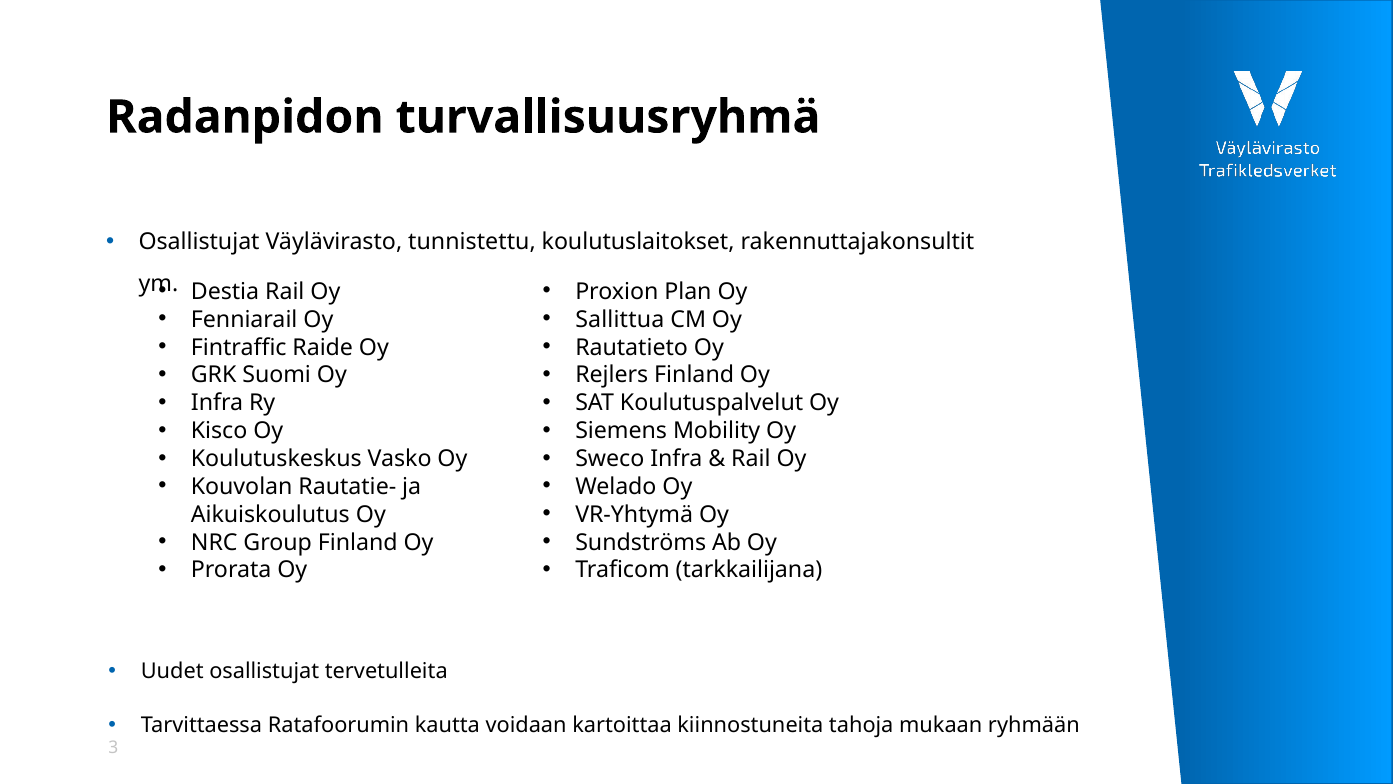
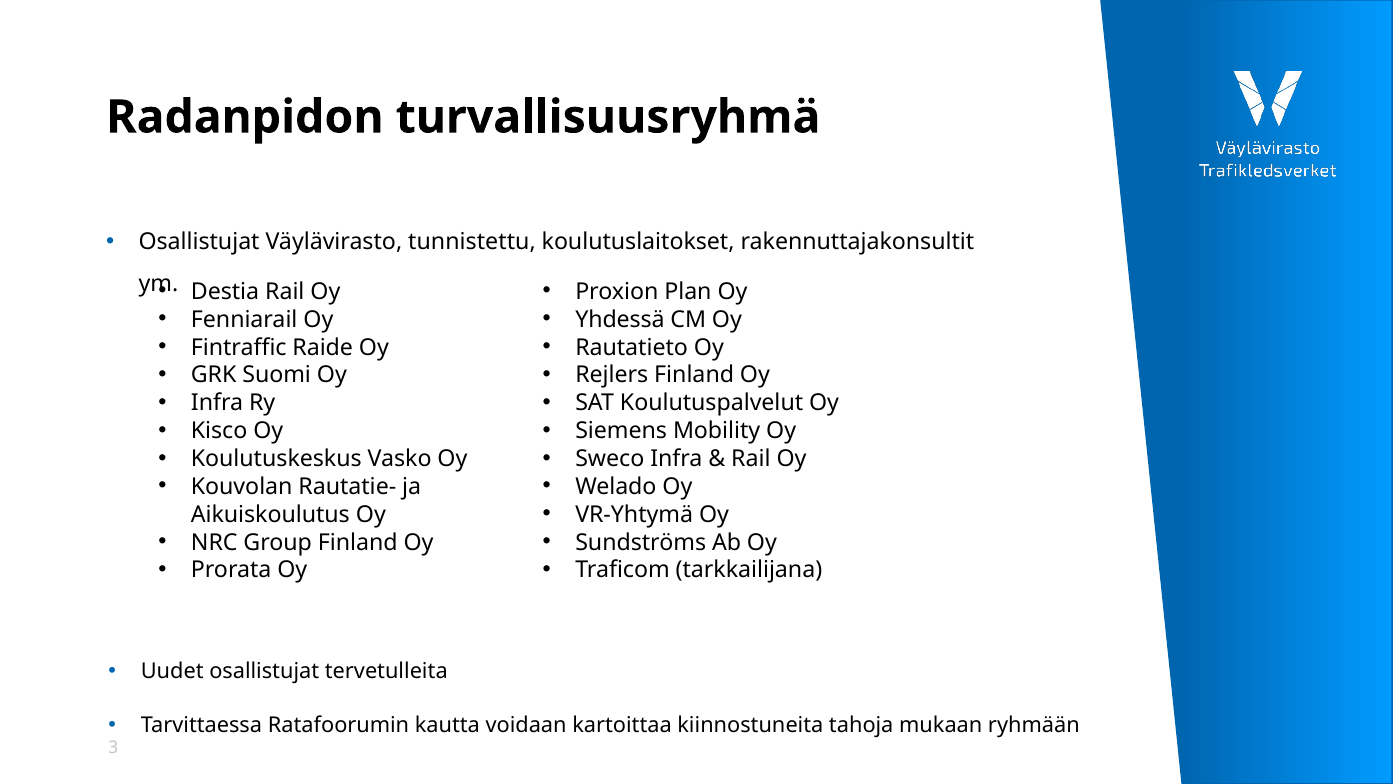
Sallittua: Sallittua -> Yhdessä (620, 319)
